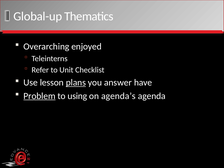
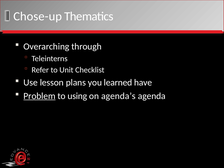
Global-up: Global-up -> Chose-up (38, 16)
enjoyed: enjoyed -> through (87, 47)
plans underline: present -> none (76, 83)
answer: answer -> learned (118, 83)
